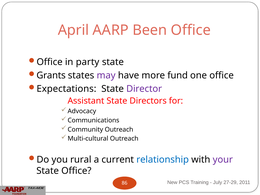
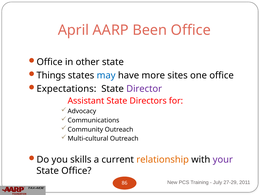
party: party -> other (88, 62)
Grants: Grants -> Things (51, 75)
may colour: purple -> blue (106, 75)
fund: fund -> sites (178, 75)
rural: rural -> skills (81, 160)
relationship colour: blue -> orange (163, 160)
